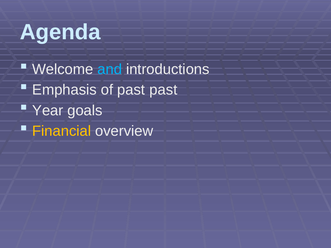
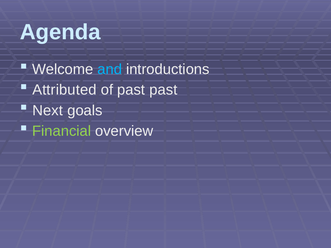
Emphasis: Emphasis -> Attributed (64, 90)
Year: Year -> Next (48, 111)
Financial colour: yellow -> light green (62, 131)
